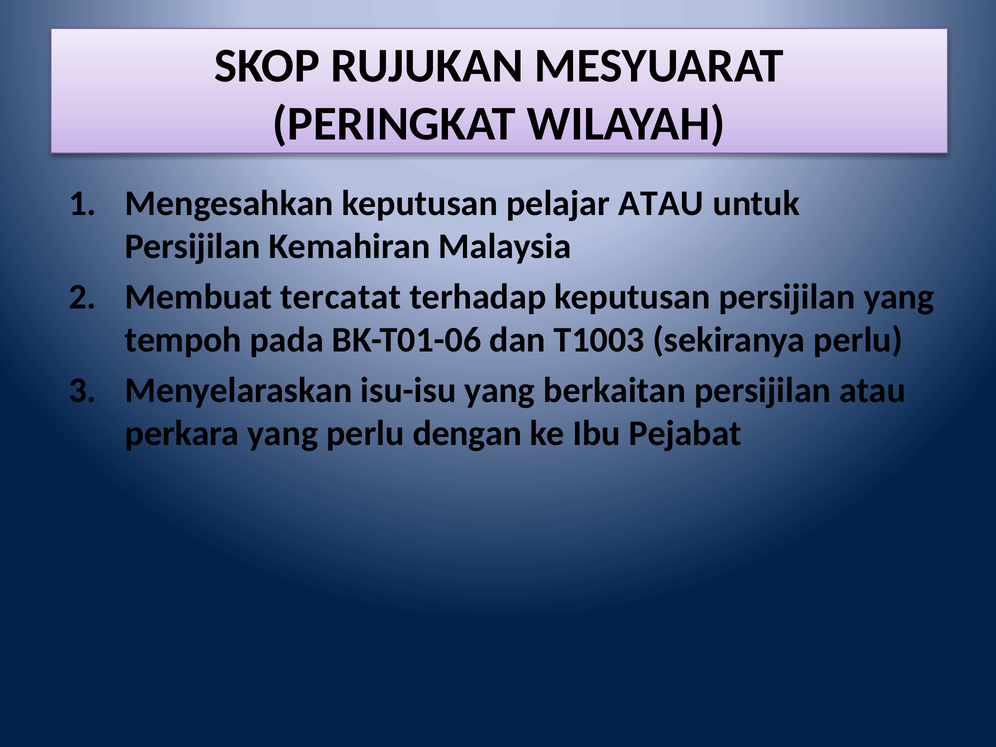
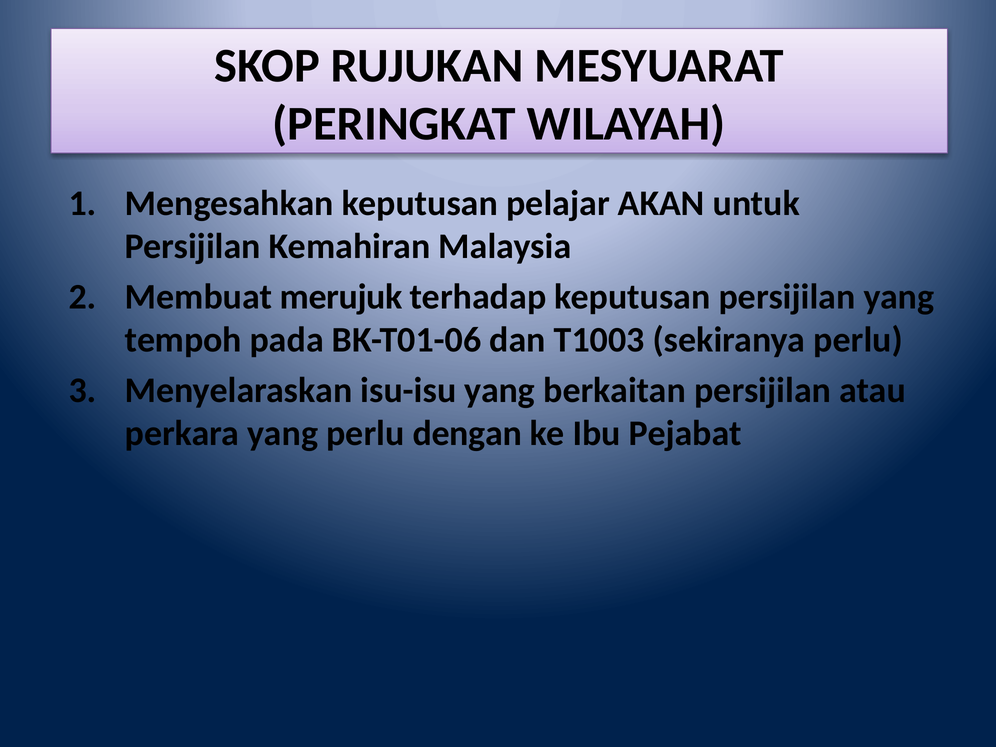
pelajar ATAU: ATAU -> AKAN (661, 203)
tercatat: tercatat -> merujuk (341, 297)
